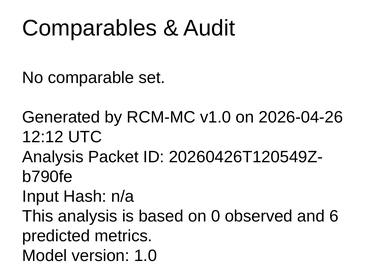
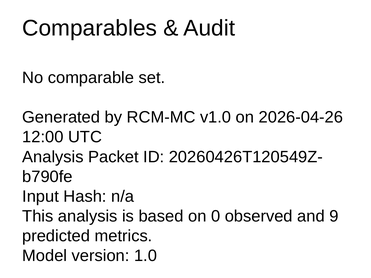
12:12: 12:12 -> 12:00 (43, 137)
6: 6 -> 9 (334, 216)
